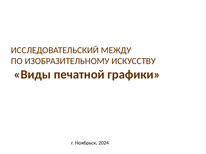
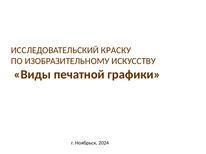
МЕЖДУ: МЕЖДУ -> КРАСКУ (116, 50)
